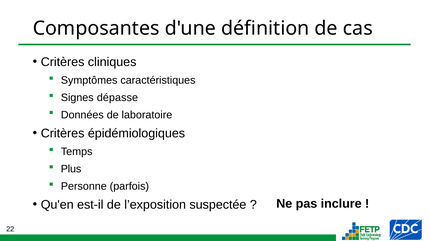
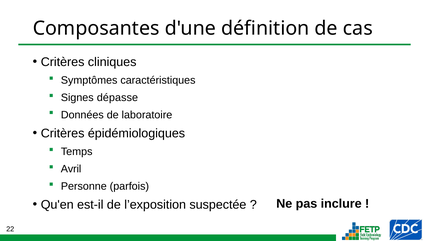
Plus: Plus -> Avril (71, 169)
